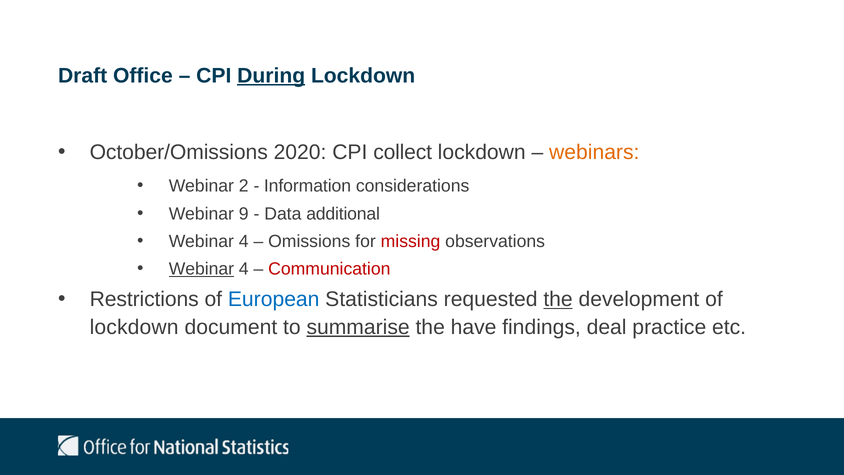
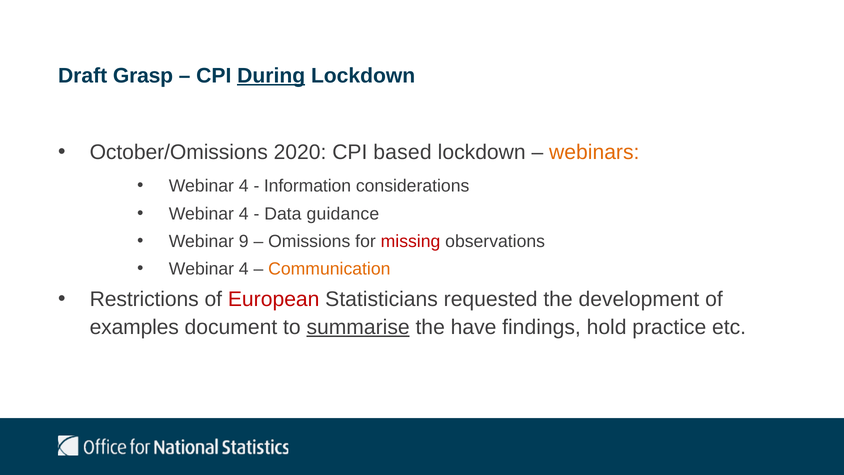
Office: Office -> Grasp (143, 76)
collect: collect -> based (402, 152)
2: 2 -> 4 (244, 186)
9: 9 -> 4 (244, 214)
additional: additional -> guidance (343, 214)
4: 4 -> 9 (244, 241)
Webinar underline: present -> none (201, 269)
Communication colour: red -> orange (329, 269)
European colour: blue -> red (274, 299)
the underline: present -> none (558, 299)
lockdown: lockdown -> examples (134, 327)
deal: deal -> hold (607, 327)
